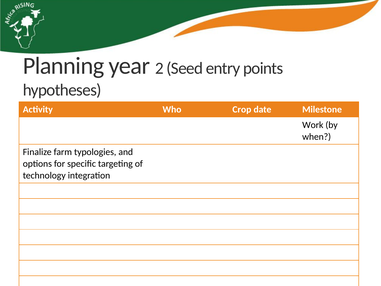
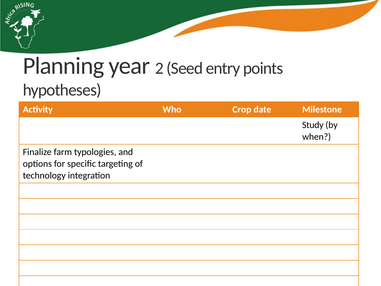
Work: Work -> Study (313, 125)
